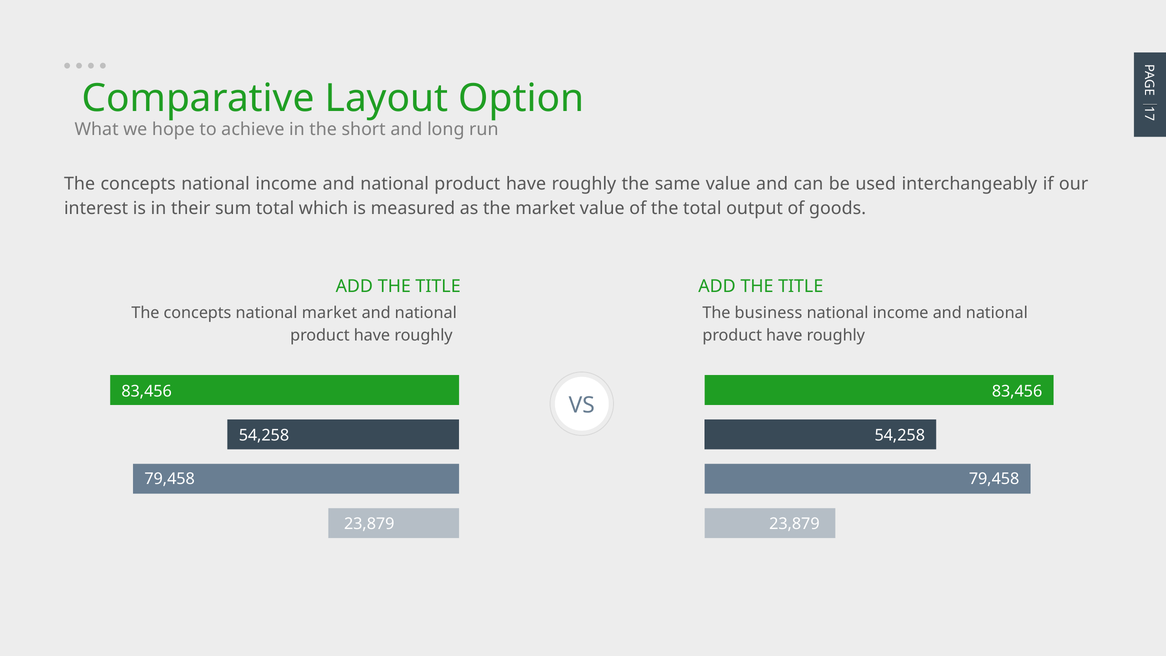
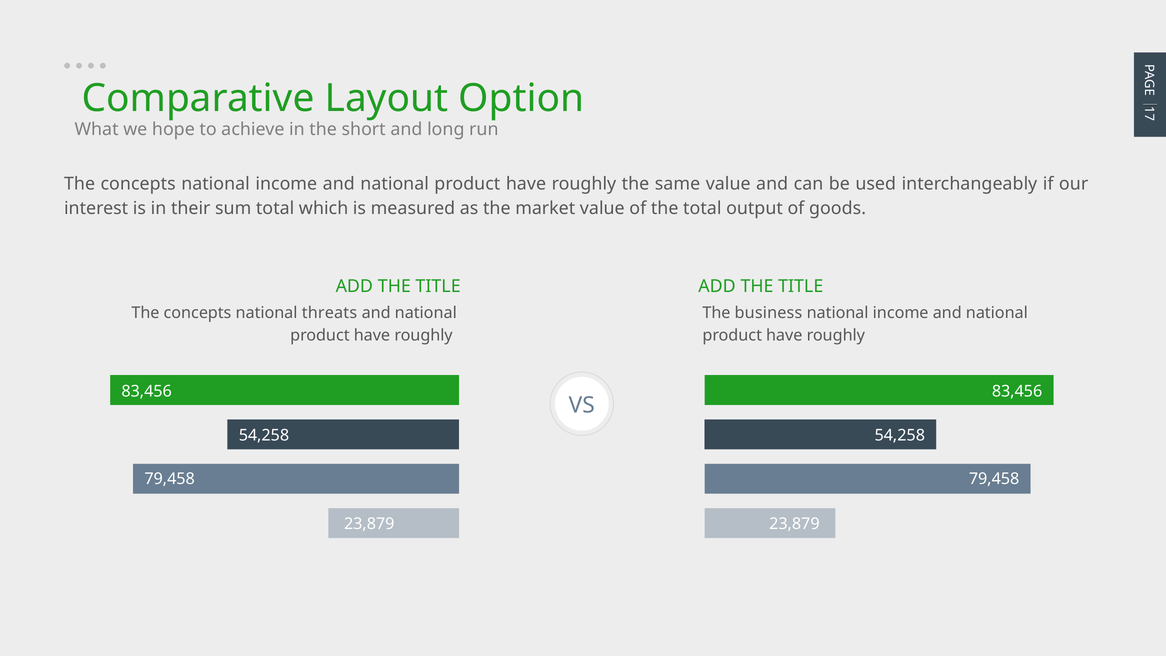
national market: market -> threats (329, 313)
